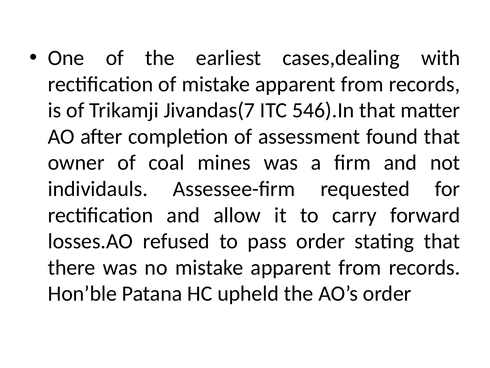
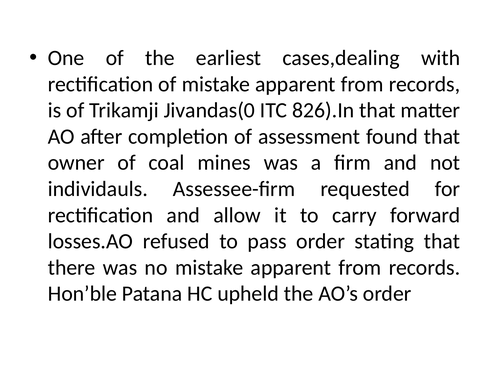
Jivandas(7: Jivandas(7 -> Jivandas(0 (209, 110)
546).In: 546).In -> 826).In (323, 110)
